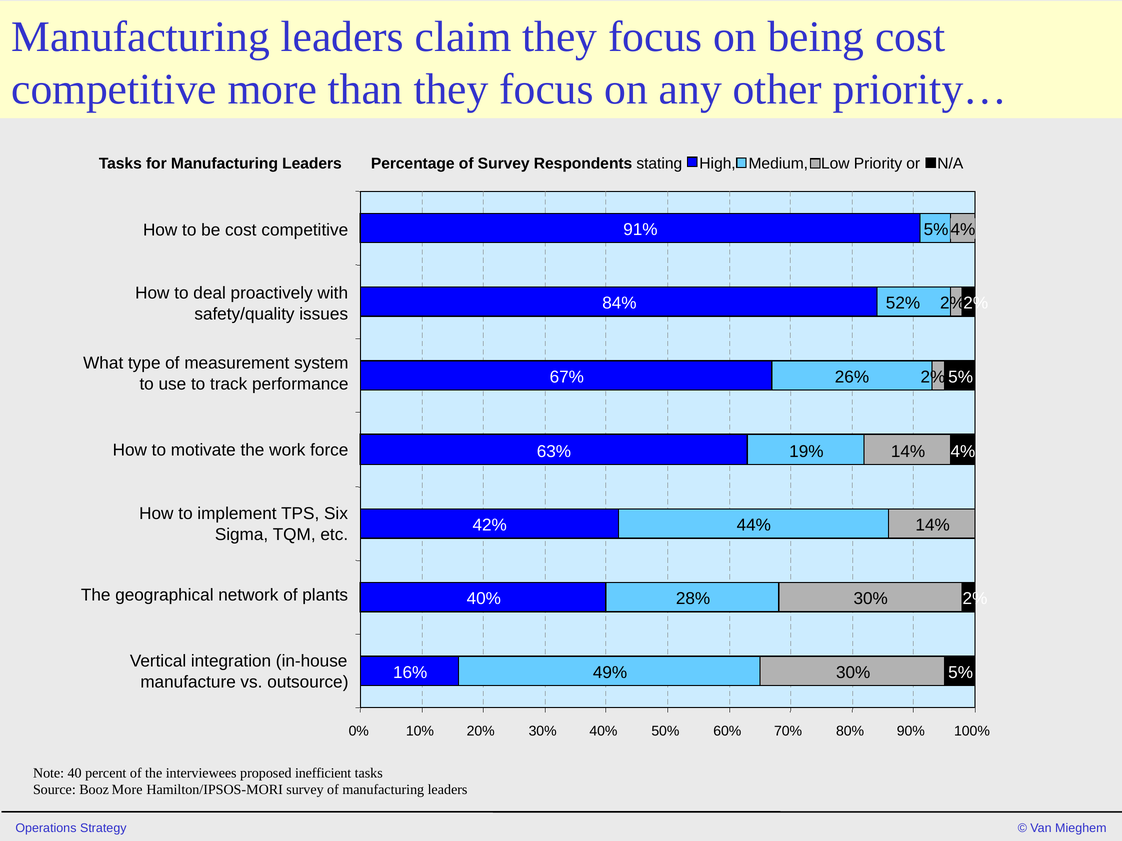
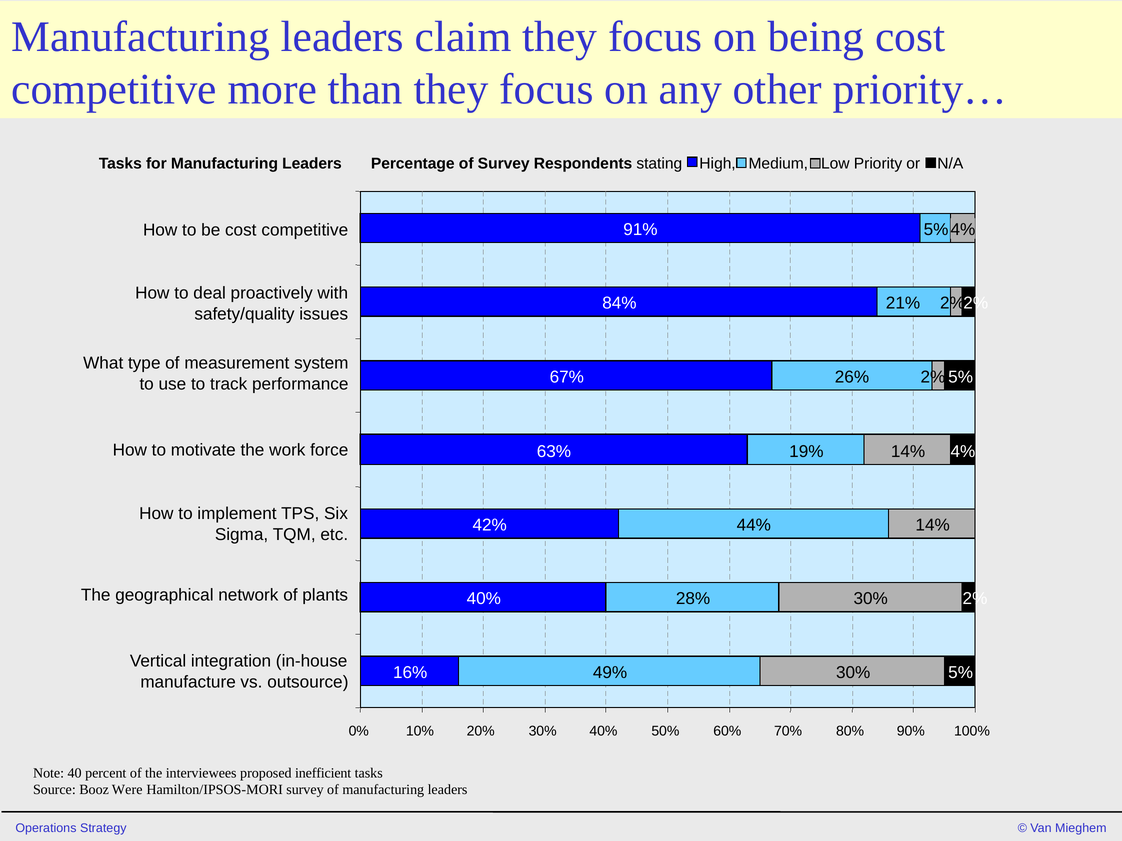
52%: 52% -> 21% (903, 303)
Booz More: More -> Were (127, 790)
